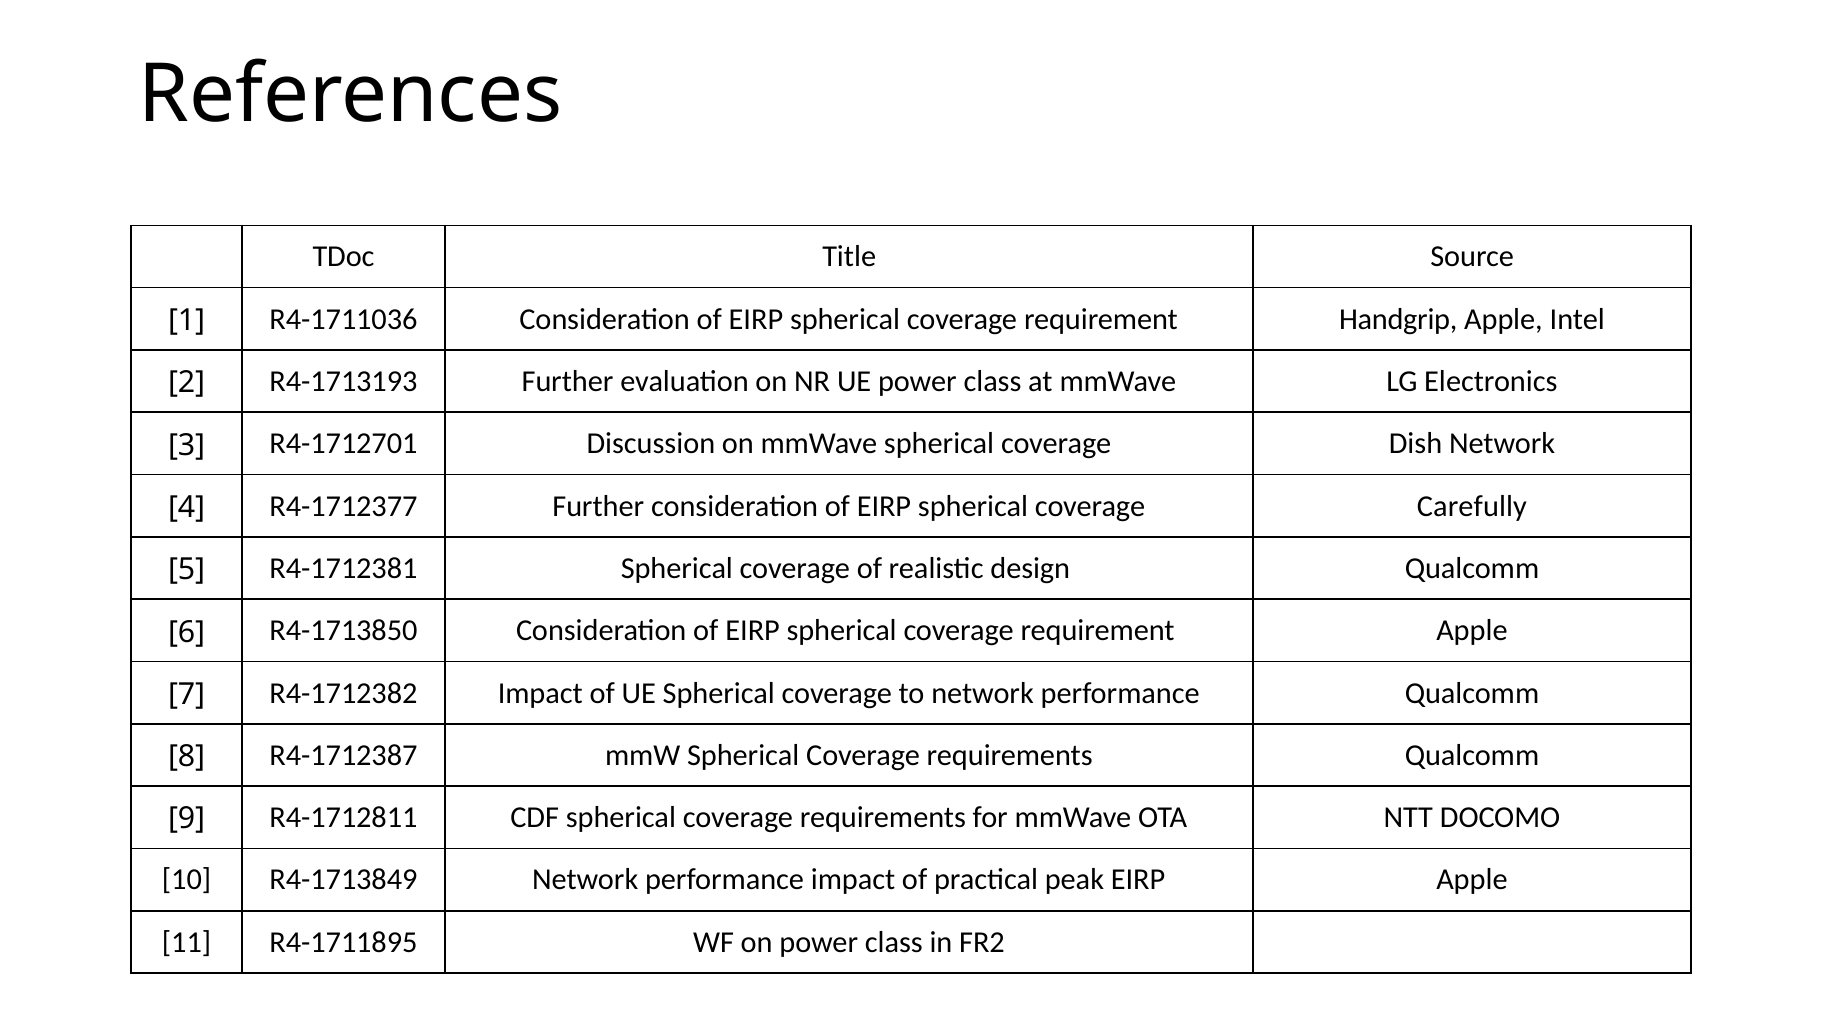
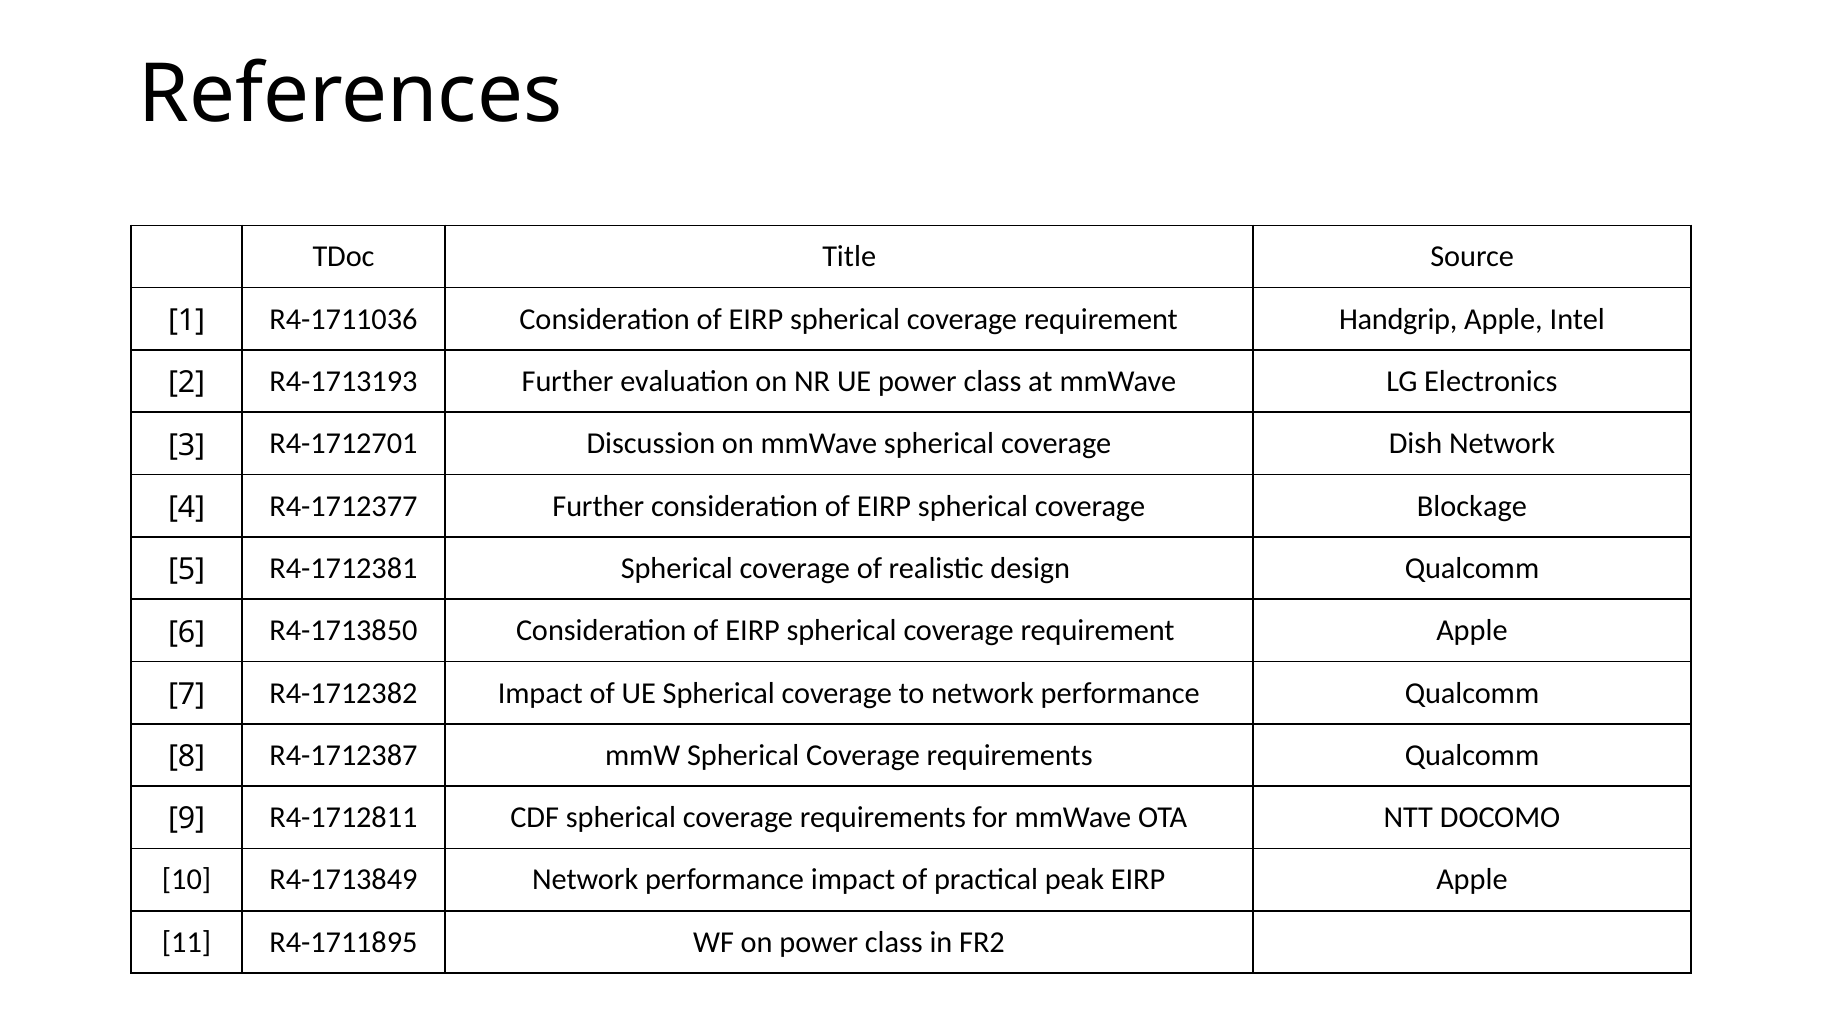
Carefully: Carefully -> Blockage (1472, 506)
